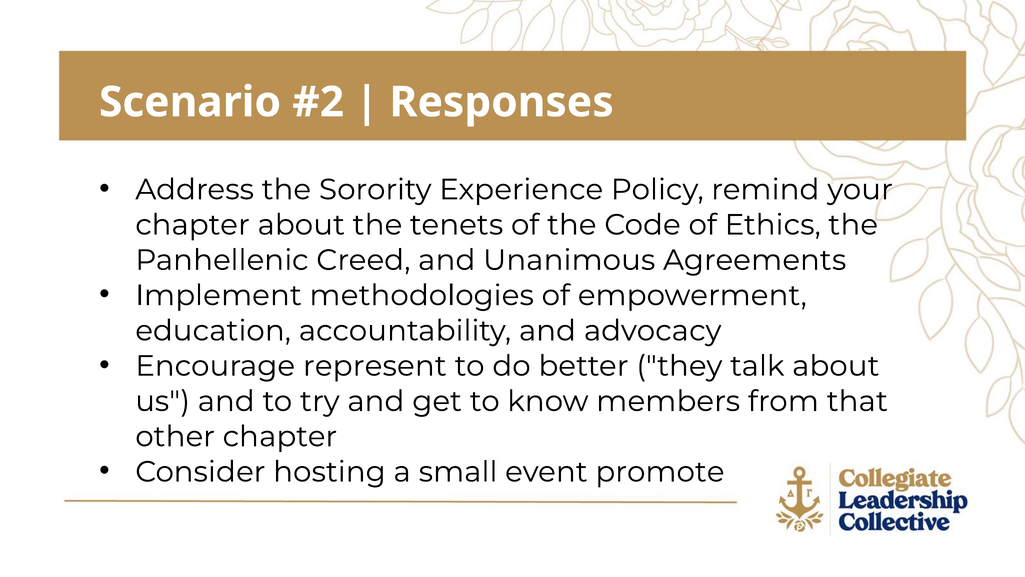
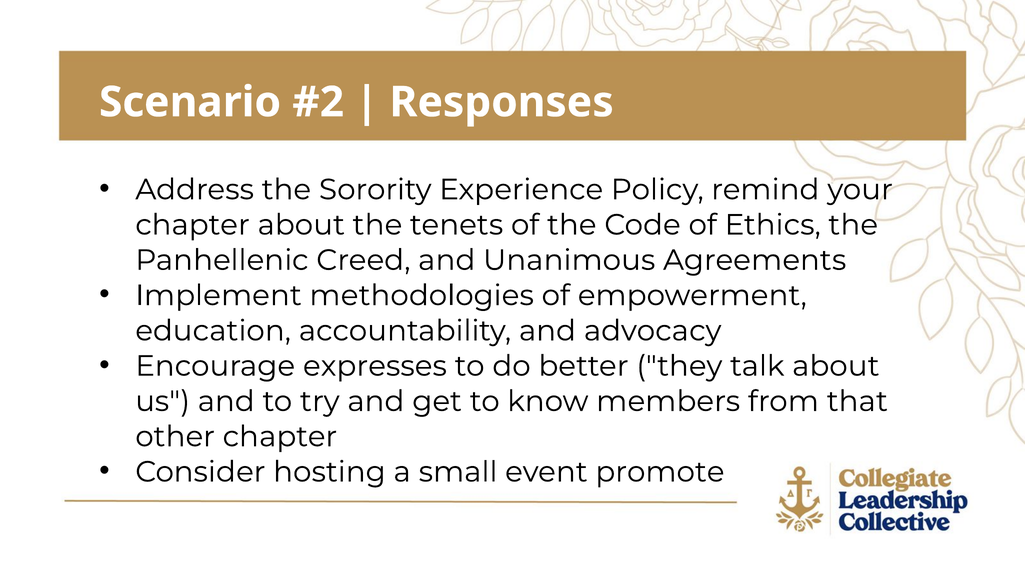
represent: represent -> expresses (375, 366)
